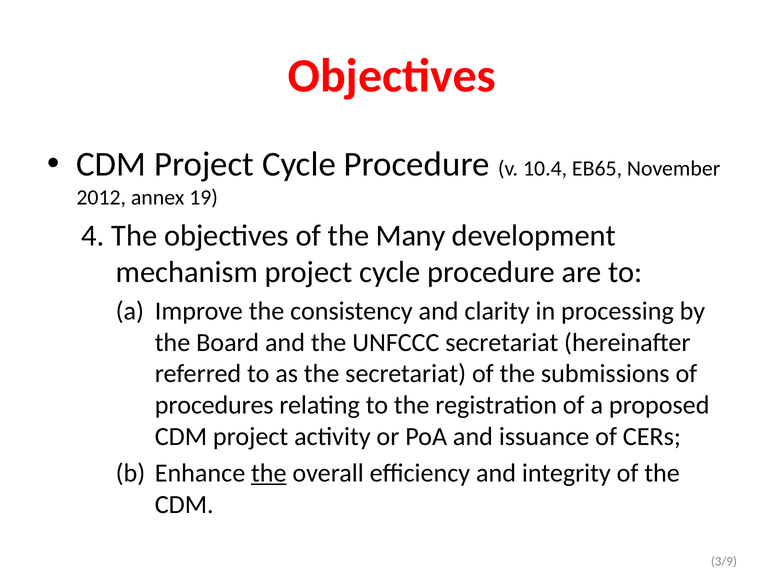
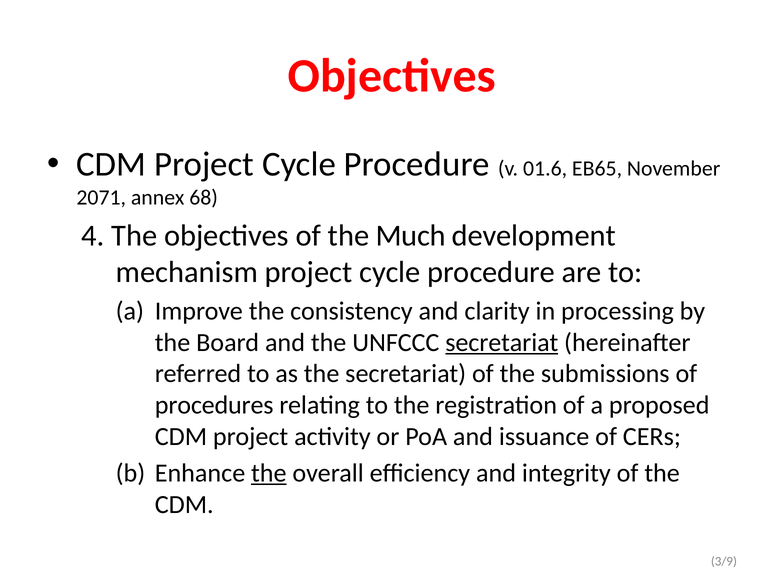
10.4: 10.4 -> 01.6 (545, 169)
2012: 2012 -> 2071 (101, 198)
19: 19 -> 68 (204, 198)
Many: Many -> Much (411, 236)
secretariat underline: none -> present (502, 342)
